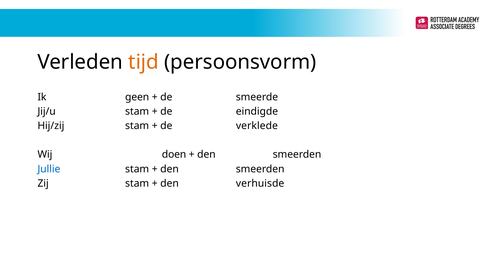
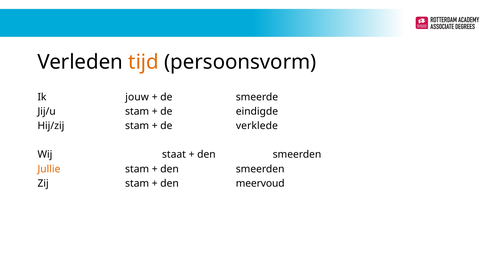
geen: geen -> jouw (137, 97)
doen: doen -> staat (174, 154)
Jullie colour: blue -> orange (49, 169)
verhuisde: verhuisde -> meervoud (260, 183)
